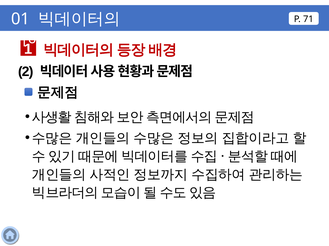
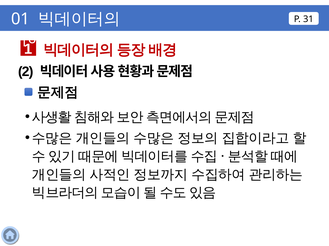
71: 71 -> 31 (308, 19)
